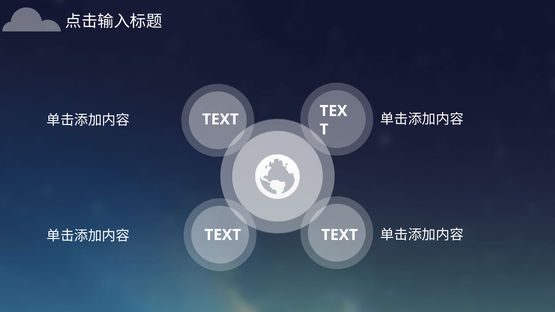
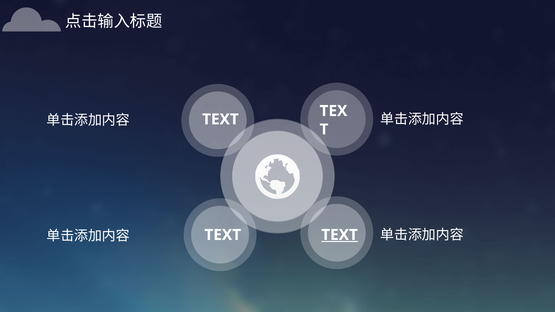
TEXT underline: none -> present (340, 235)
